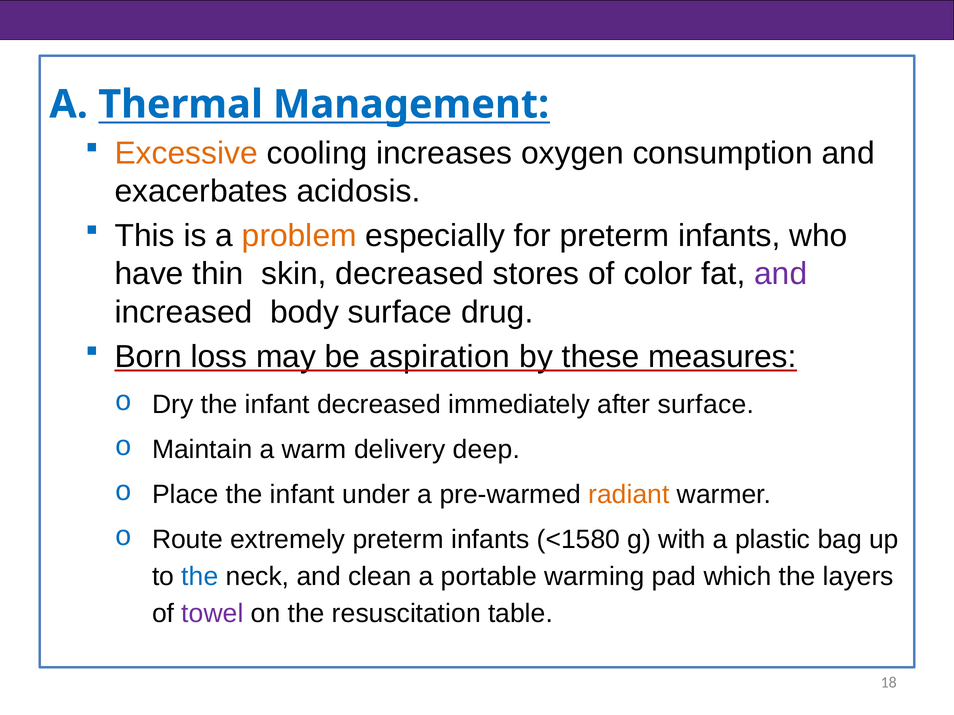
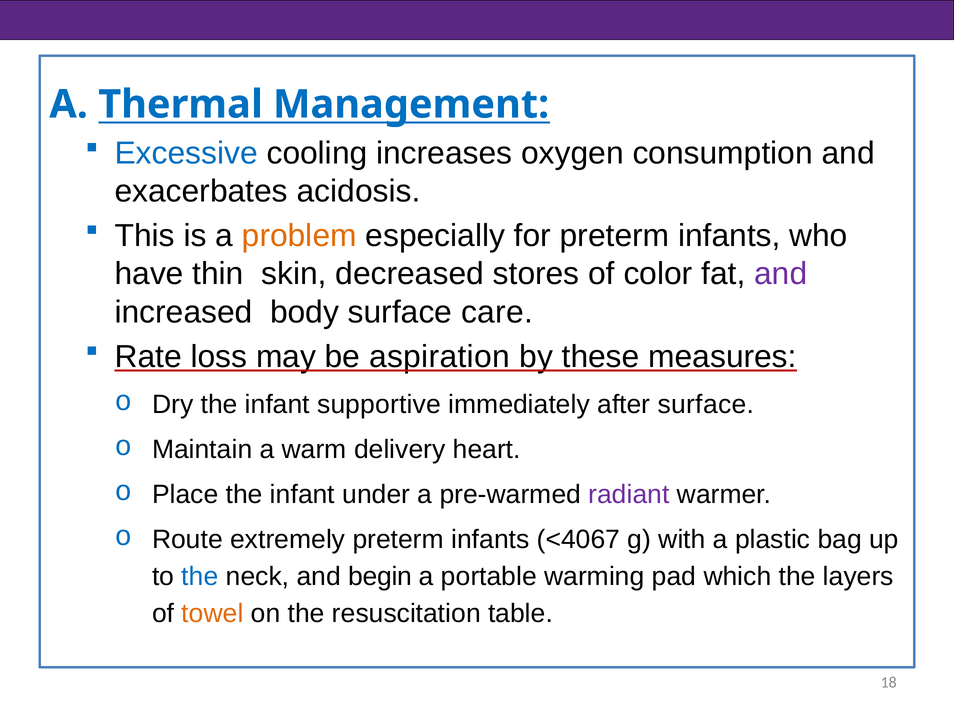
Excessive colour: orange -> blue (186, 153)
drug: drug -> care (497, 312)
Born: Born -> Rate (148, 357)
infant decreased: decreased -> supportive (379, 405)
deep: deep -> heart (487, 450)
radiant colour: orange -> purple (629, 495)
<1580: <1580 -> <4067 (578, 540)
clean: clean -> begin (380, 577)
towel colour: purple -> orange (212, 614)
